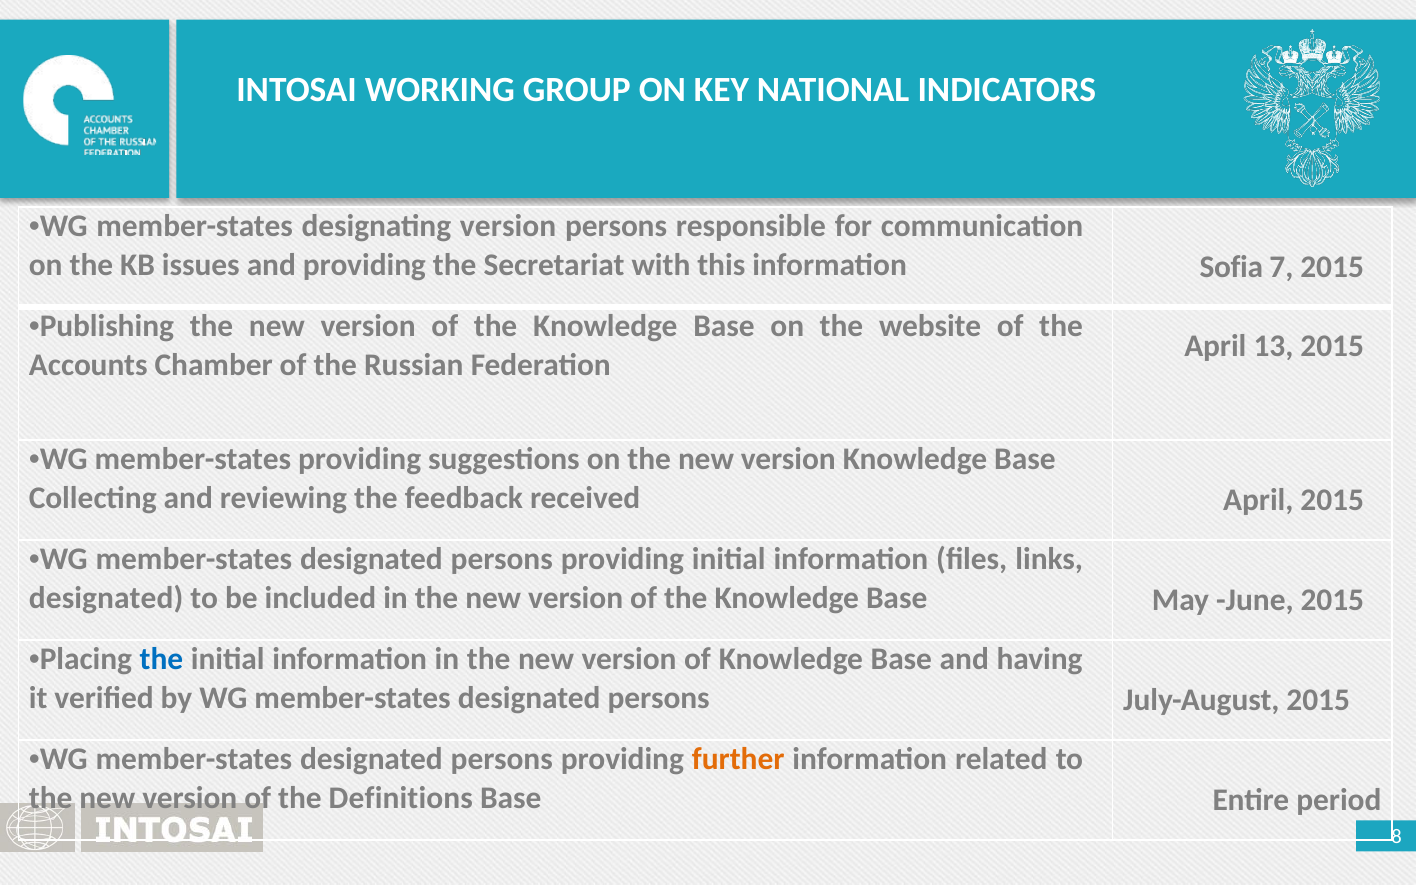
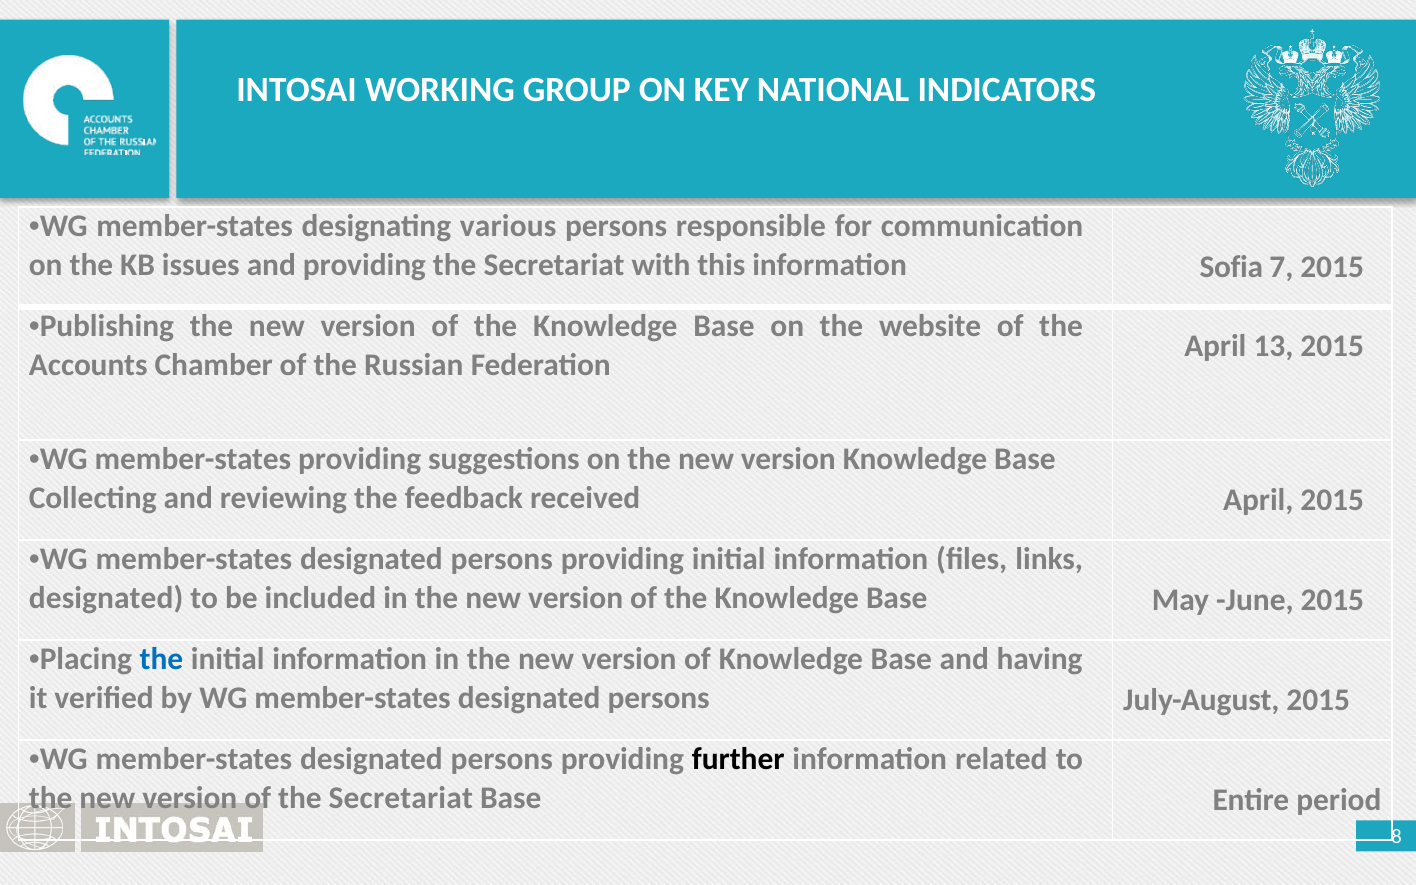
designating version: version -> various (508, 227)
further colour: orange -> black (738, 760)
of the Definitions: Definitions -> Secretariat (401, 798)
